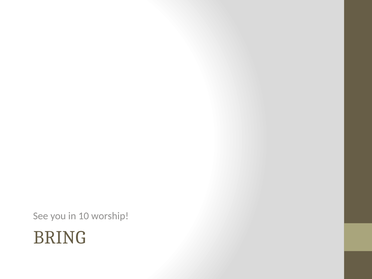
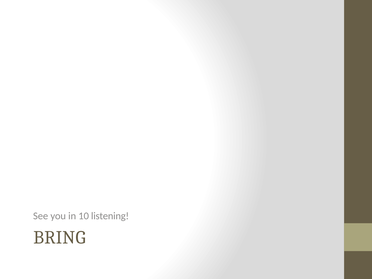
worship: worship -> listening (110, 216)
